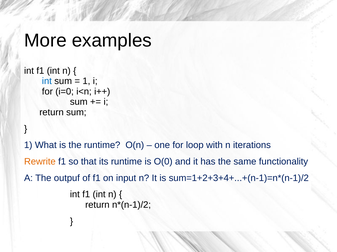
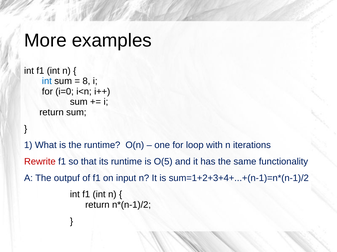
1: 1 -> 8 (86, 81)
Rewrite colour: orange -> red (40, 162)
O(0: O(0 -> O(5 (163, 162)
